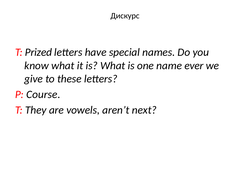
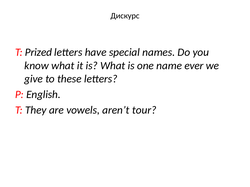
Course: Course -> English (43, 95)
next: next -> tour (144, 110)
